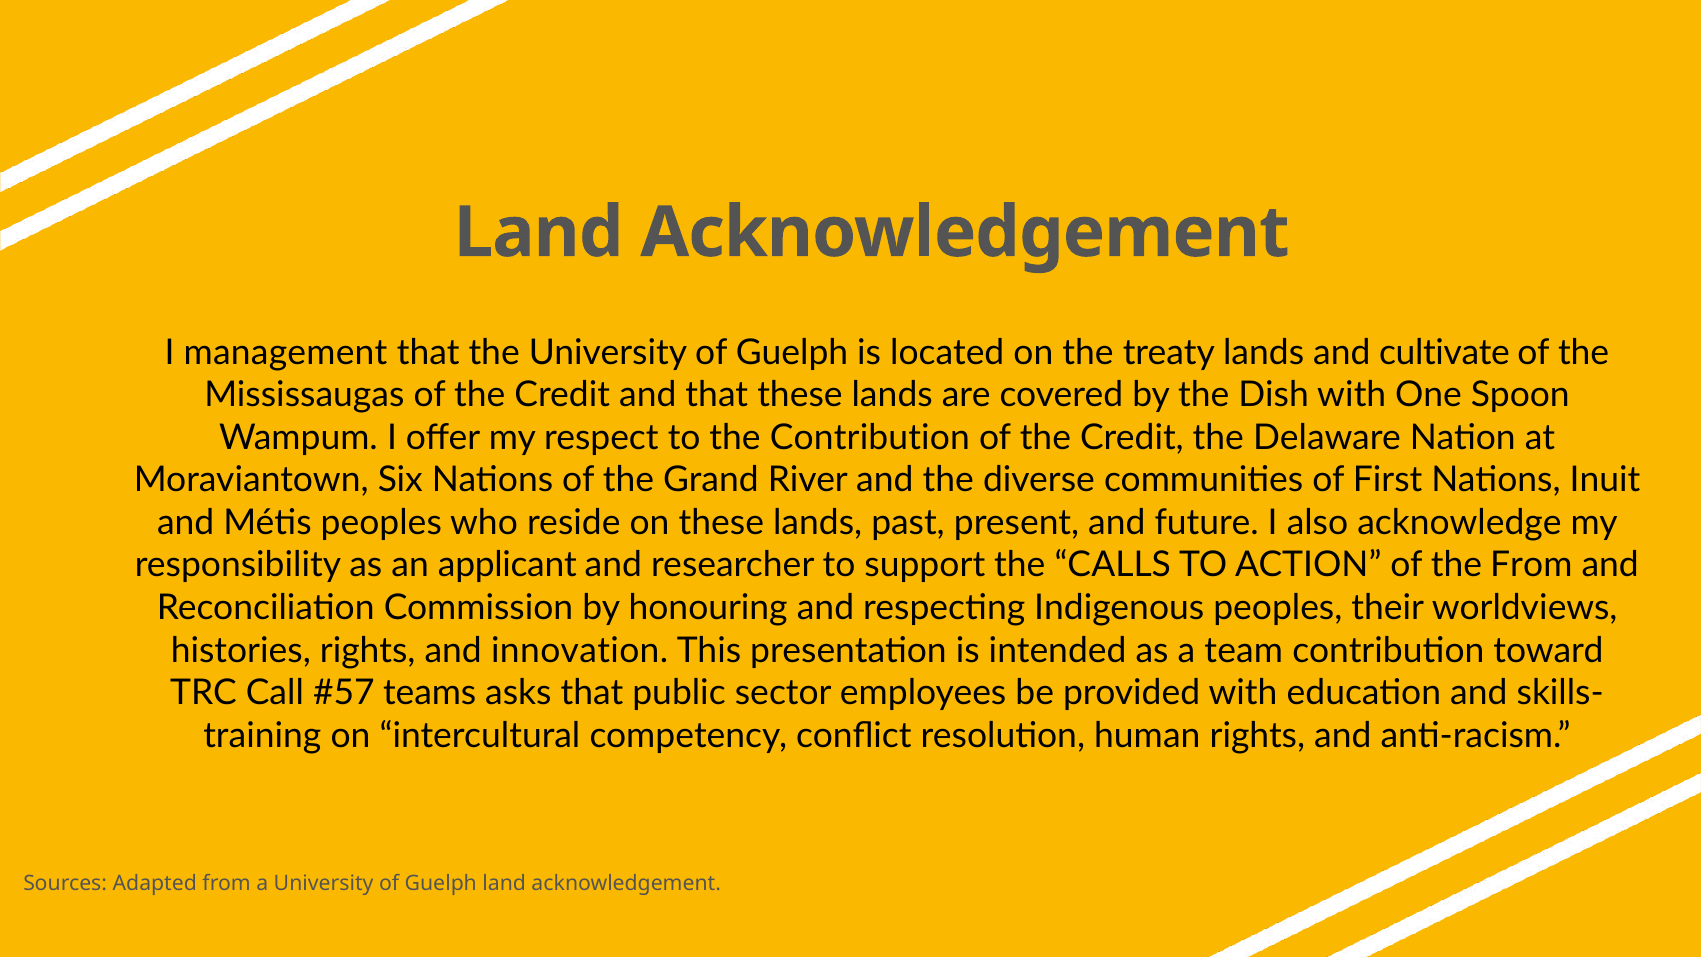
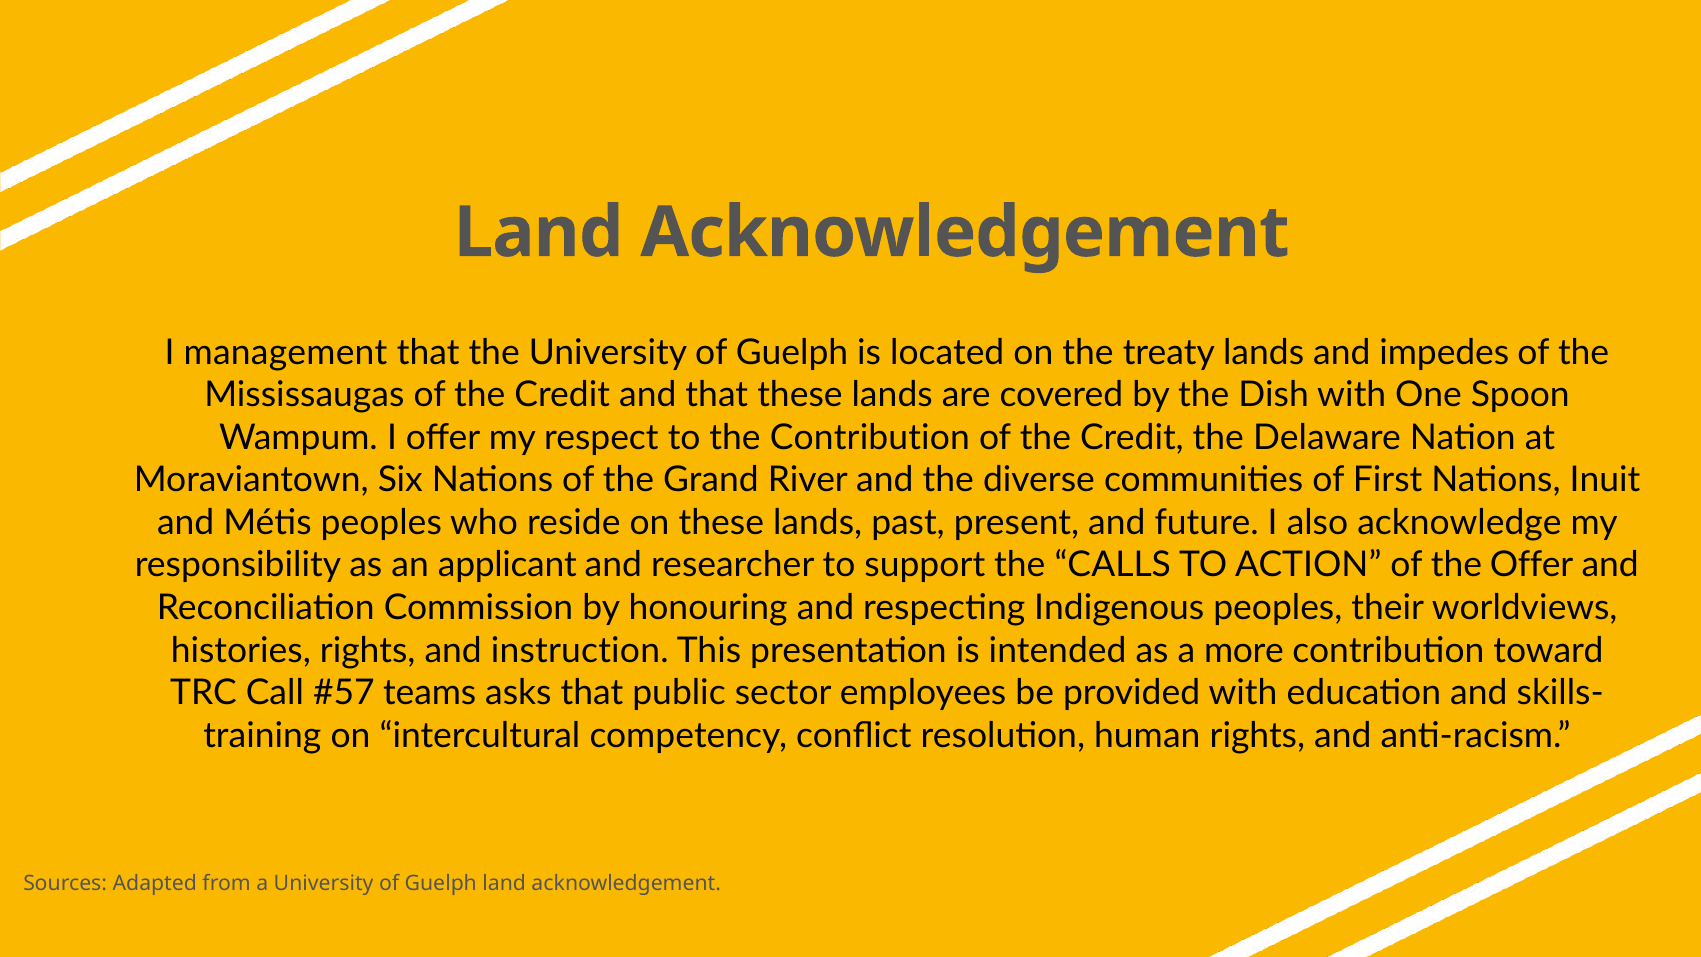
cultivate: cultivate -> impedes (1444, 352)
the From: From -> Offer (1531, 565)
innovation: innovation -> instruction (580, 650)
team: team -> more (1244, 650)
